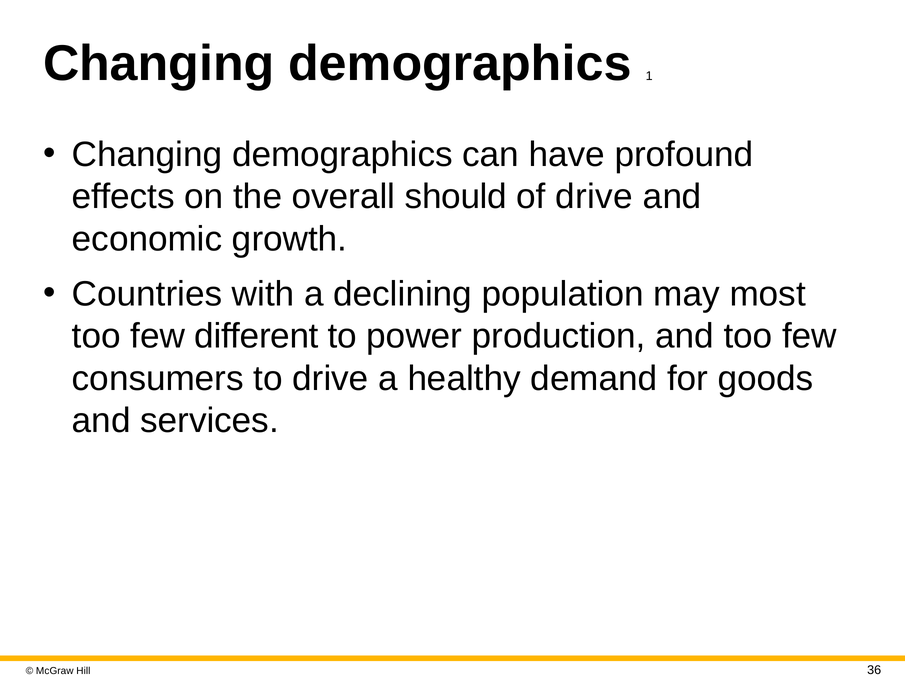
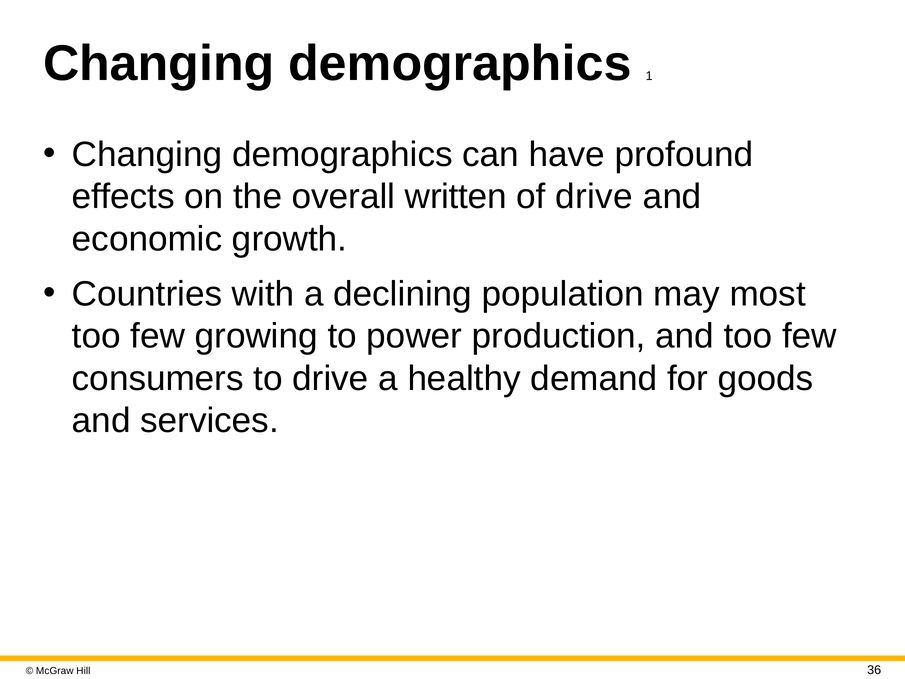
should: should -> written (456, 197)
different: different -> growing (256, 336)
